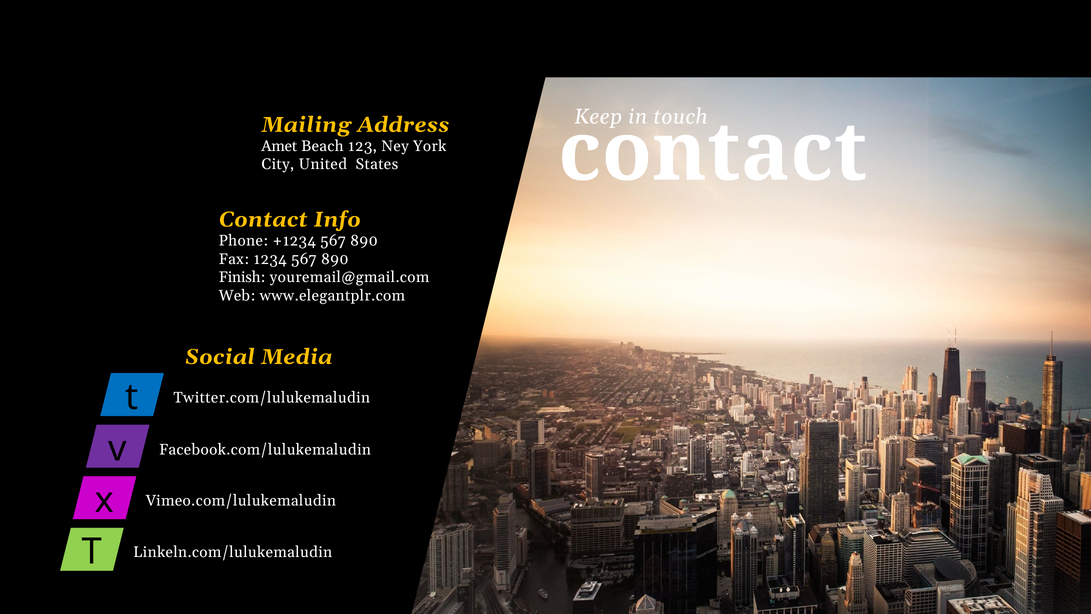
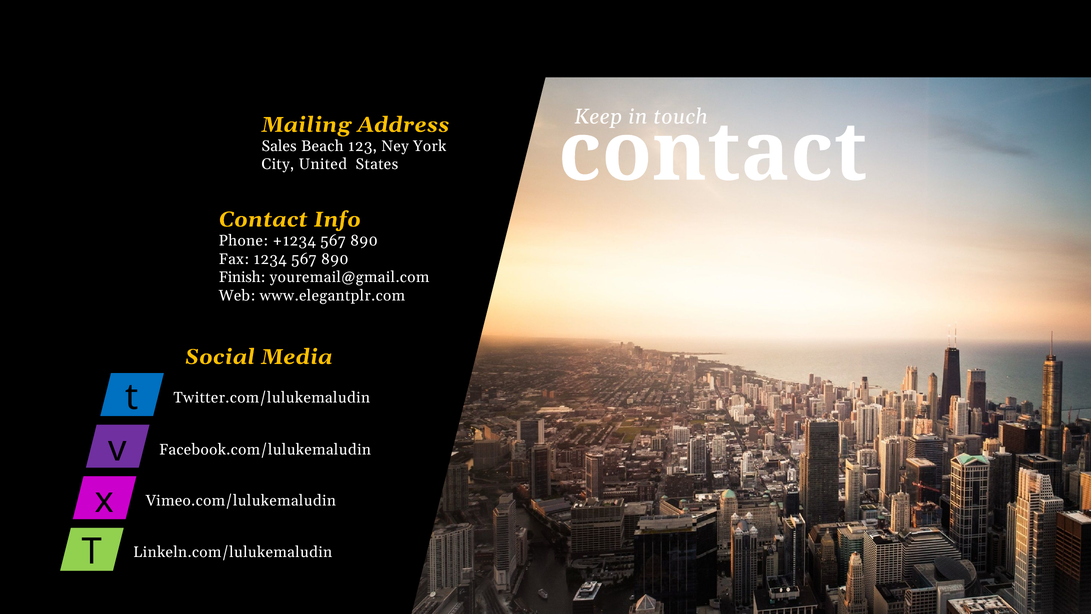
Amet: Amet -> Sales (279, 146)
